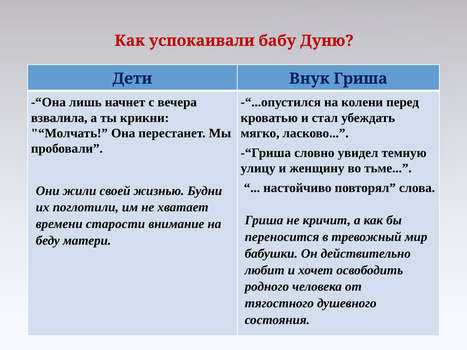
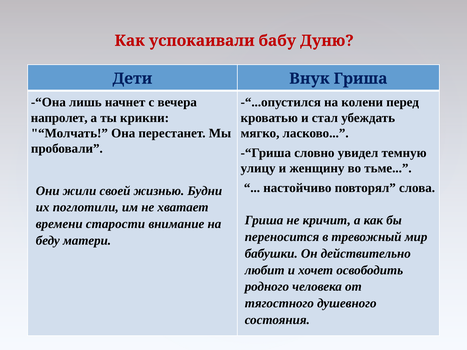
взвалила: взвалила -> напролет (59, 118)
